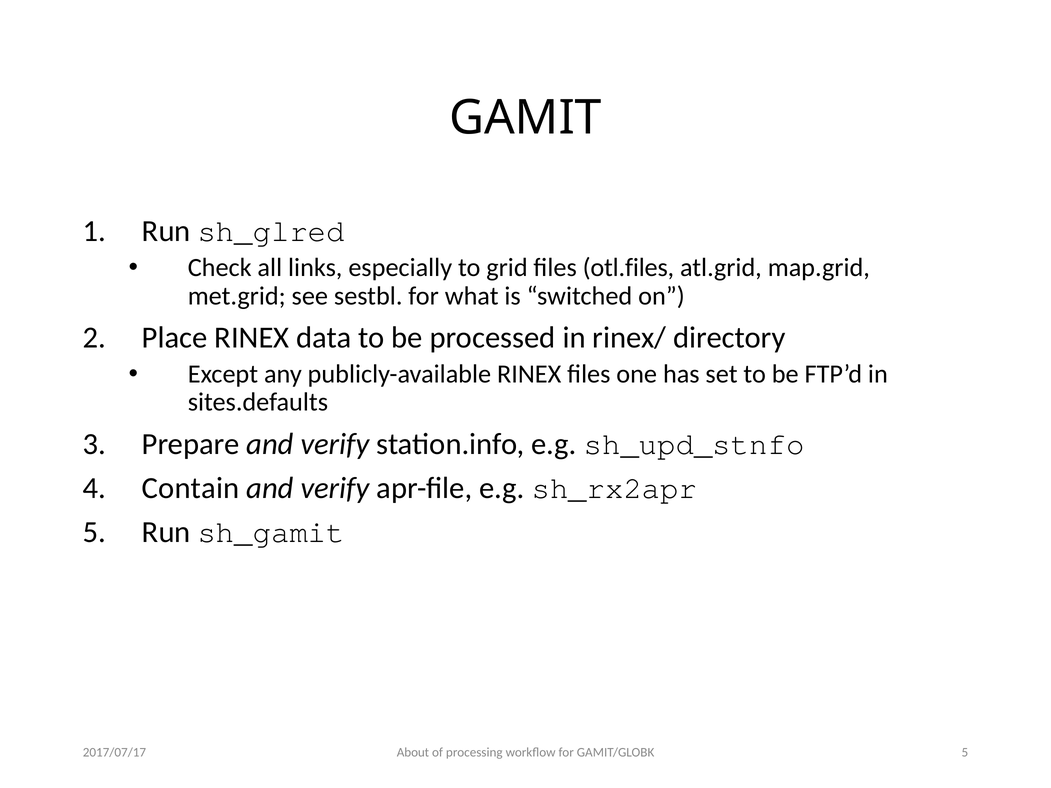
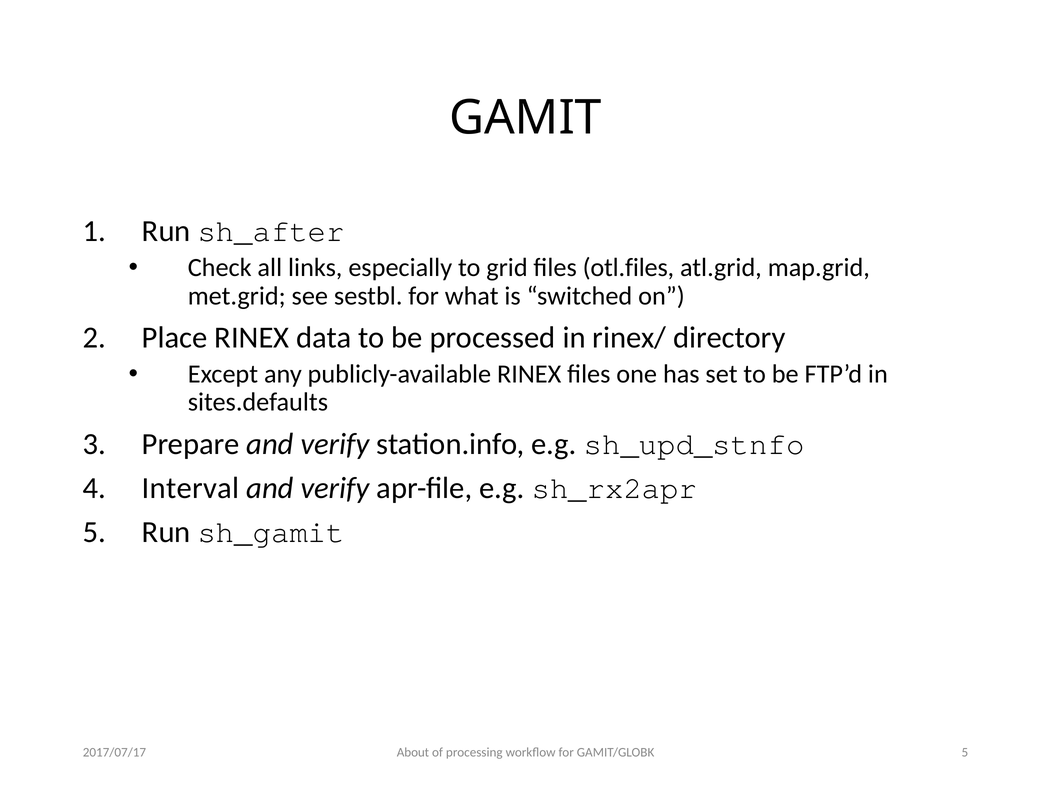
sh_glred: sh_glred -> sh_after (271, 231)
Contain: Contain -> Interval (191, 488)
